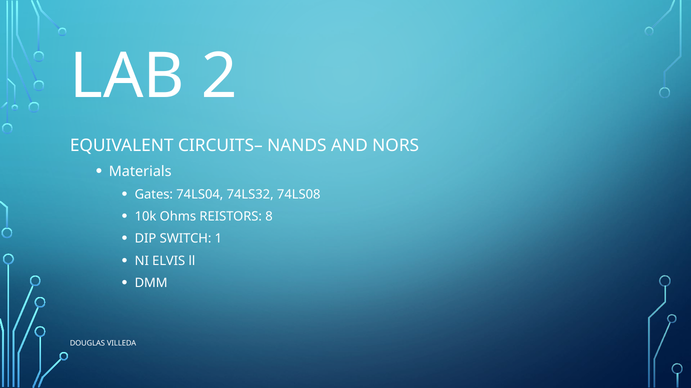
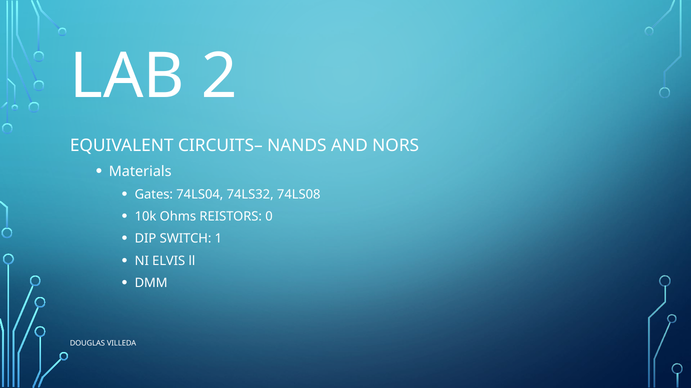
8: 8 -> 0 (269, 217)
